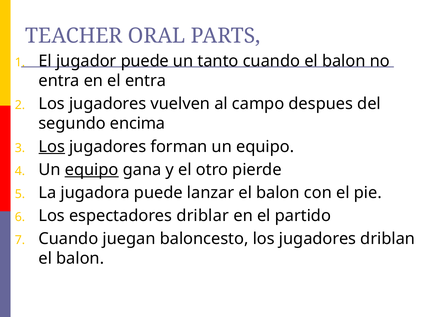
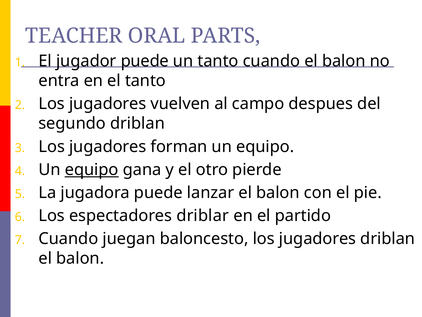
el entra: entra -> tanto (145, 81)
segundo encima: encima -> driblan (137, 123)
Los underline: present -> none (52, 146)
